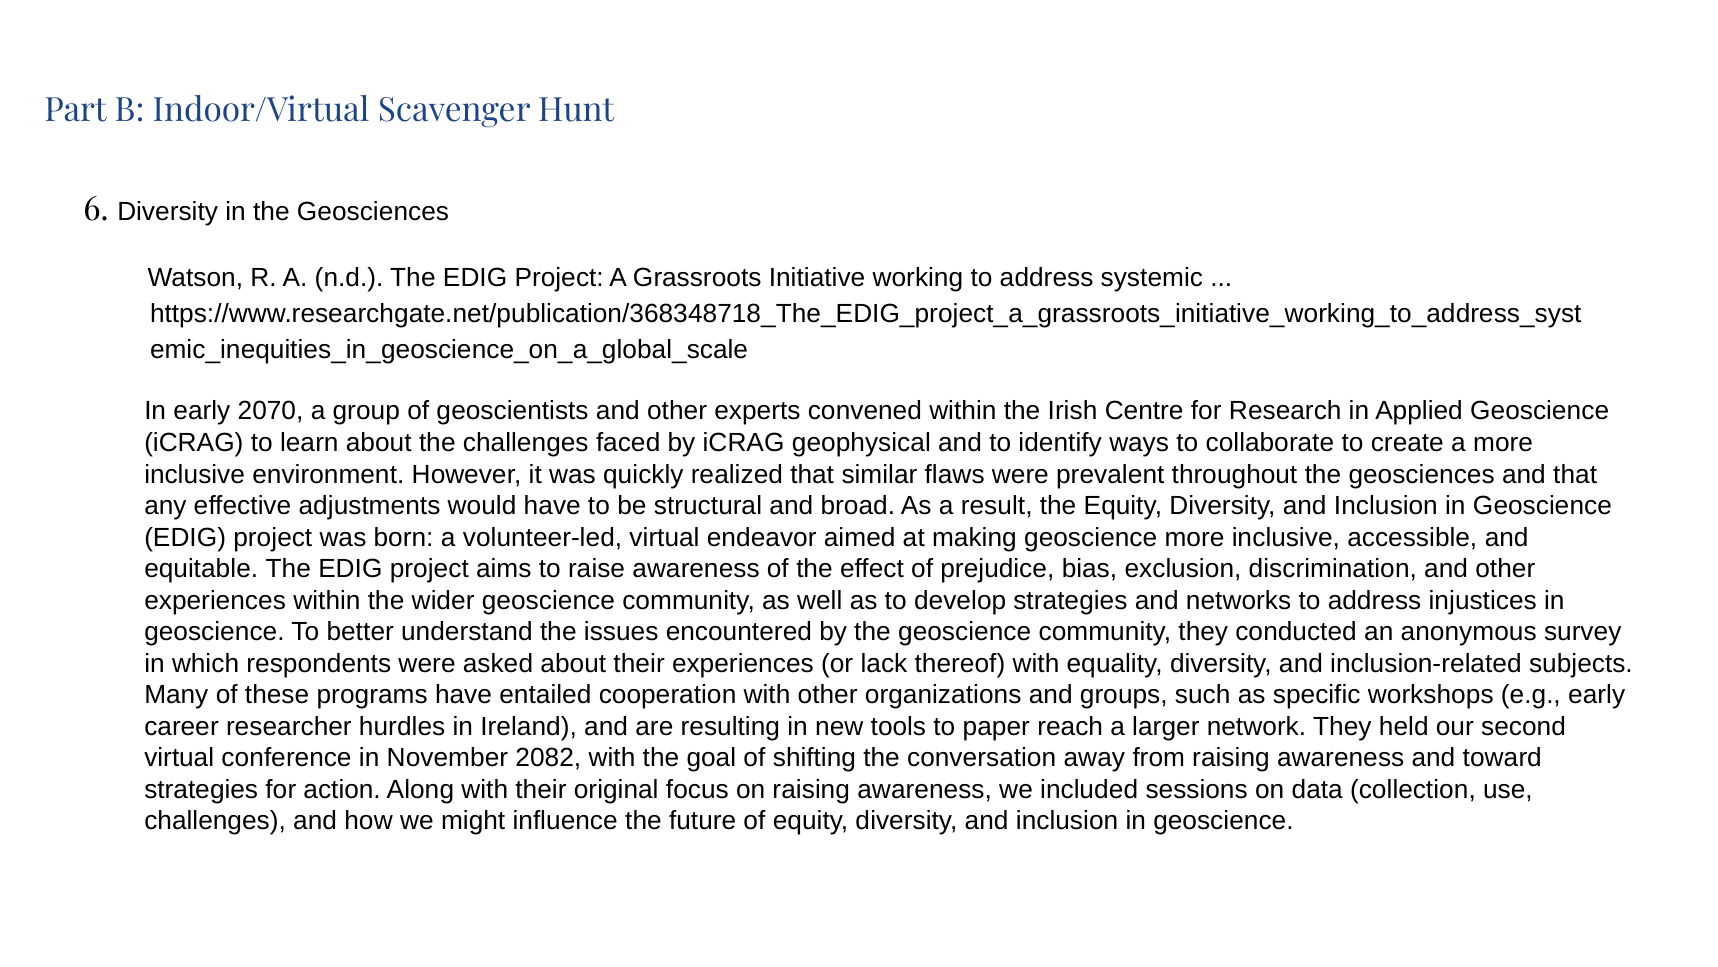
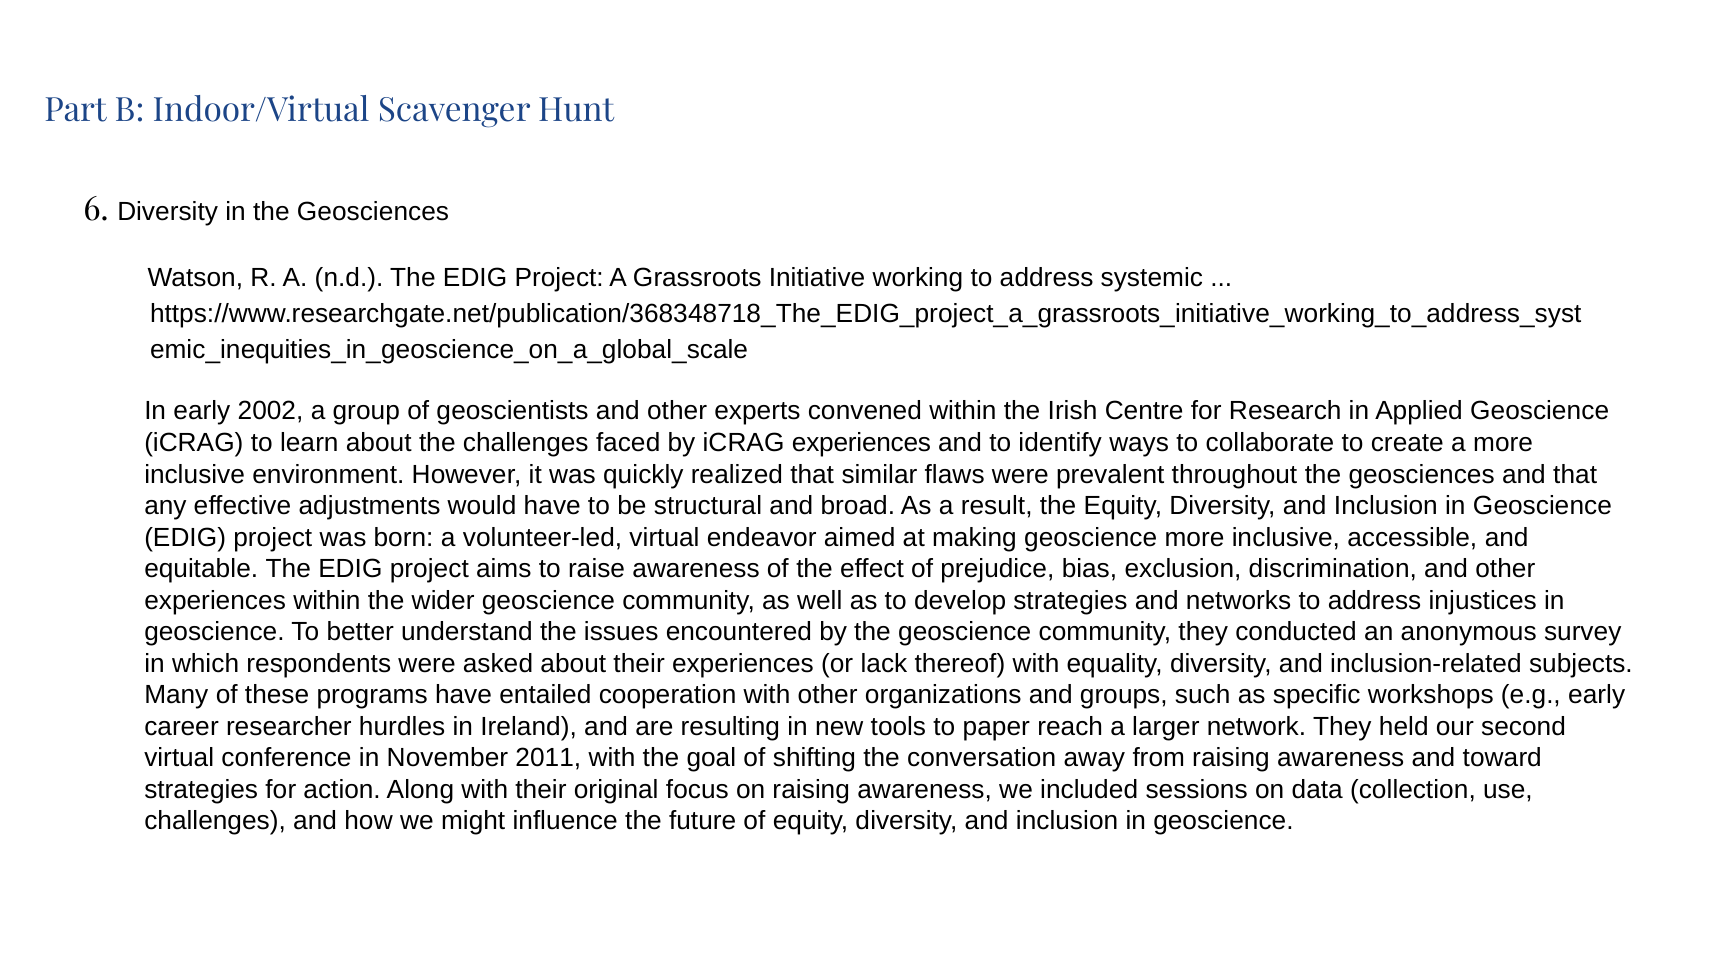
2070: 2070 -> 2002 (271, 411)
iCRAG geophysical: geophysical -> experiences (862, 443)
2082: 2082 -> 2011 (548, 758)
